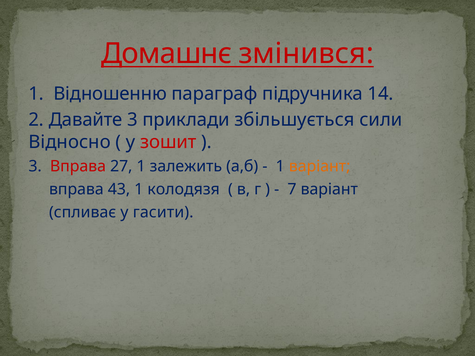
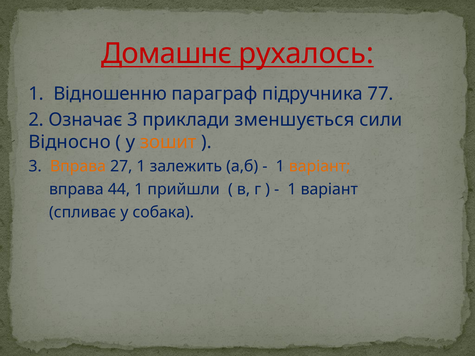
змінився: змінився -> рухалось (306, 54)
14: 14 -> 77 (381, 94)
Давайте: Давайте -> Означає (86, 120)
збільшується: збільшується -> зменшується (295, 120)
зошит colour: red -> orange (168, 142)
Вправа colour: red -> orange (78, 166)
43: 43 -> 44 (119, 189)
колодязя: колодязя -> прийшли (184, 189)
7: 7 -> 1 (292, 189)
гасити: гасити -> собака (163, 212)
